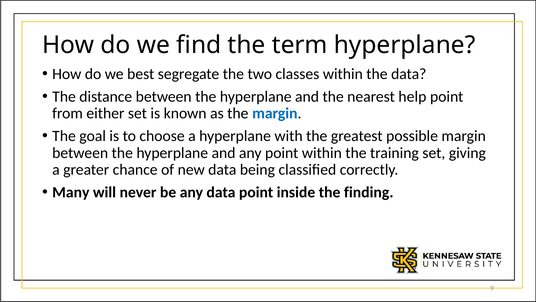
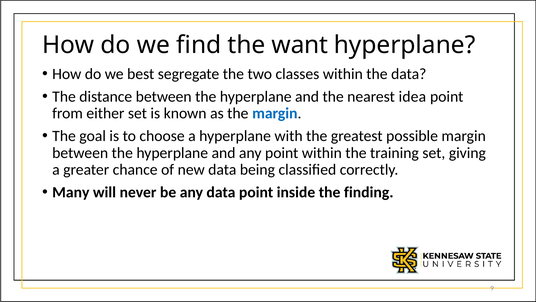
term: term -> want (300, 45)
help: help -> idea (412, 96)
